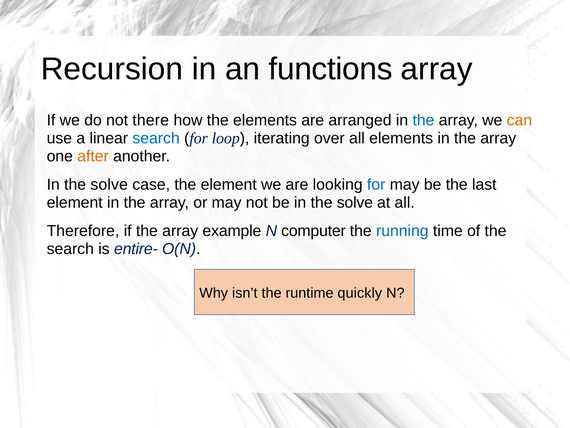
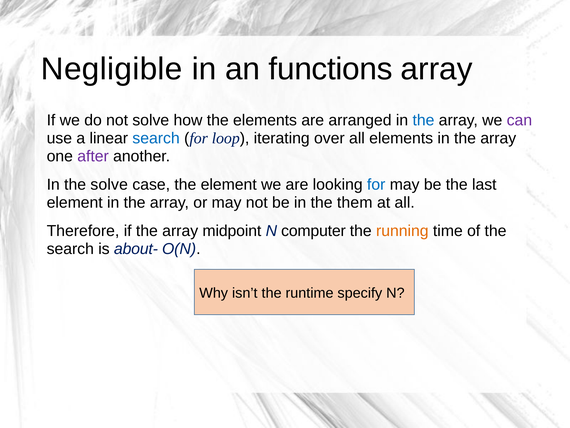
Recursion: Recursion -> Negligible (112, 69)
not there: there -> solve (151, 120)
can colour: orange -> purple (519, 120)
after colour: orange -> purple (93, 156)
be in the solve: solve -> them (355, 202)
example: example -> midpoint (232, 231)
running colour: blue -> orange (402, 231)
entire-: entire- -> about- (136, 249)
quickly: quickly -> specify (360, 293)
